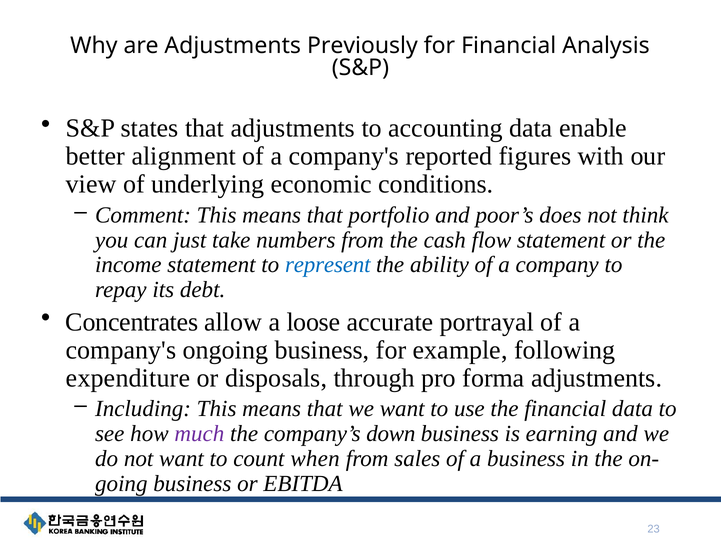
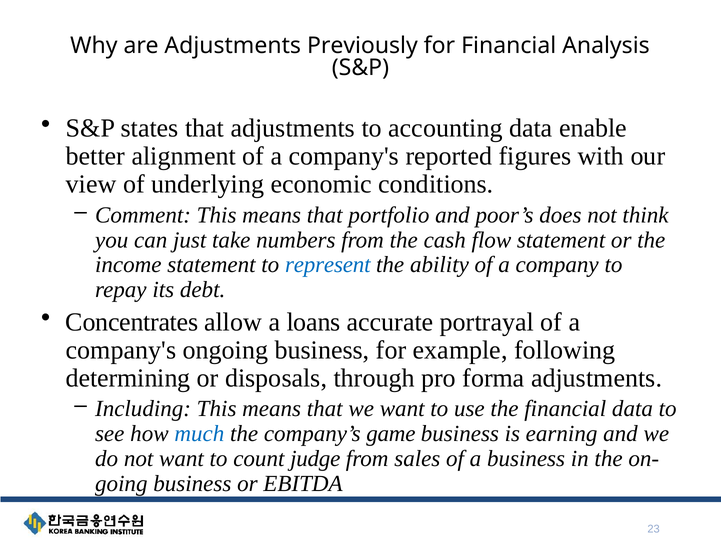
loose: loose -> loans (313, 322)
expenditure: expenditure -> determining (128, 378)
much colour: purple -> blue (199, 434)
down: down -> game (391, 434)
when: when -> judge (315, 458)
